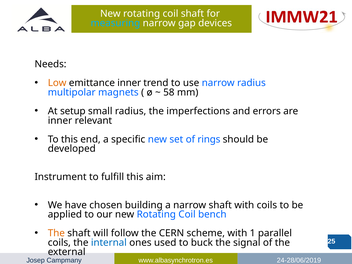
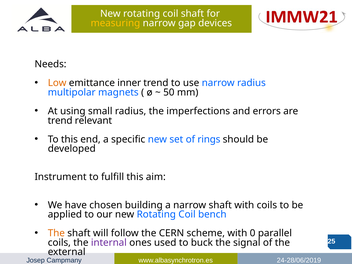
measuring colour: light blue -> yellow (115, 23)
58: 58 -> 50 (169, 92)
setup: setup -> using (73, 111)
inner: inner -> trend (60, 121)
1: 1 -> 0 (253, 233)
internal colour: blue -> purple (109, 243)
